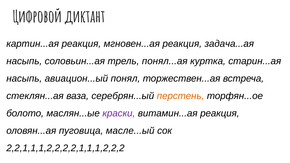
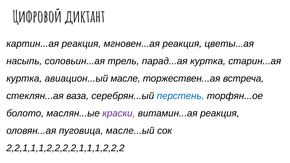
задача...ая: задача...ая -> цветы...ая (229, 44)
понял...ая: понял...ая -> парад...ая (165, 61)
насыпь: насыпь -> куртка (24, 79)
понял: понял -> масле (126, 79)
перстень colour: orange -> blue (181, 96)
